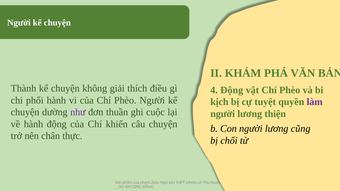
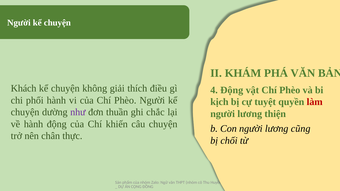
Thành: Thành -> Khách (24, 89)
làm colour: purple -> red (315, 102)
cuộc: cuộc -> chắc (155, 112)
